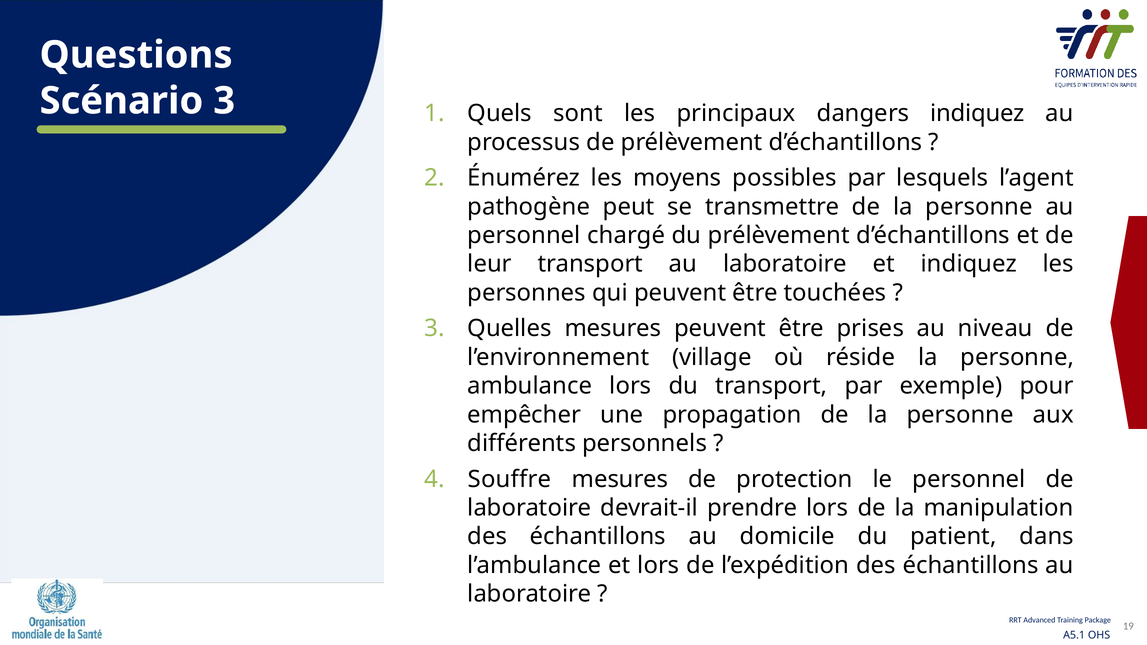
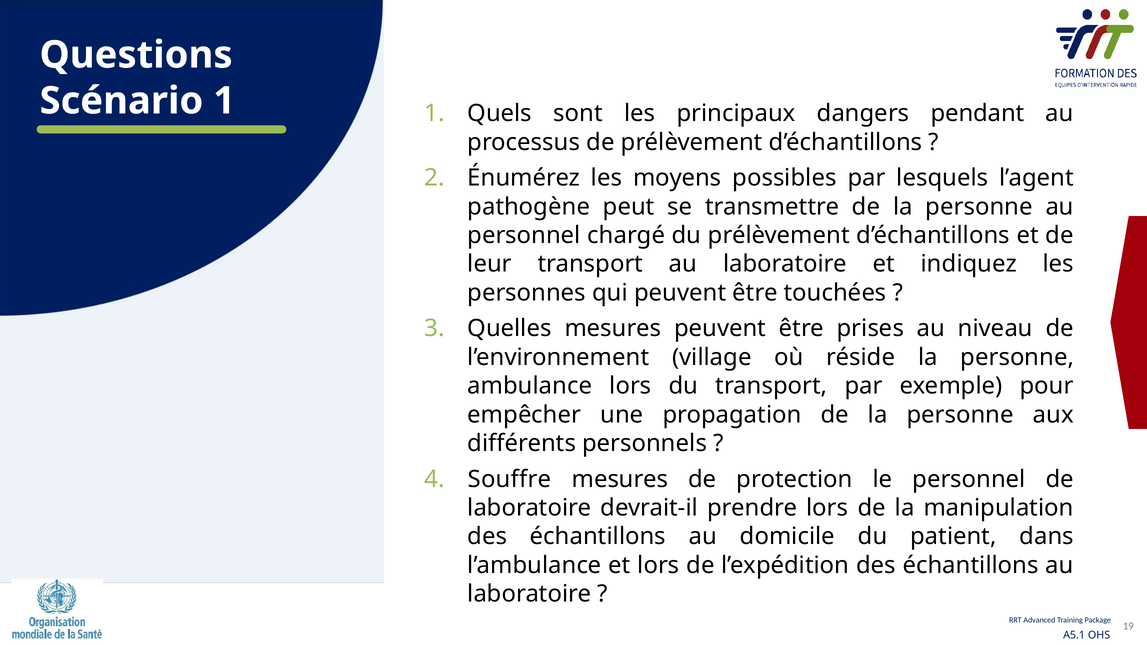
Scénario 3: 3 -> 1 (224, 101)
dangers indiquez: indiquez -> pendant (977, 114)
